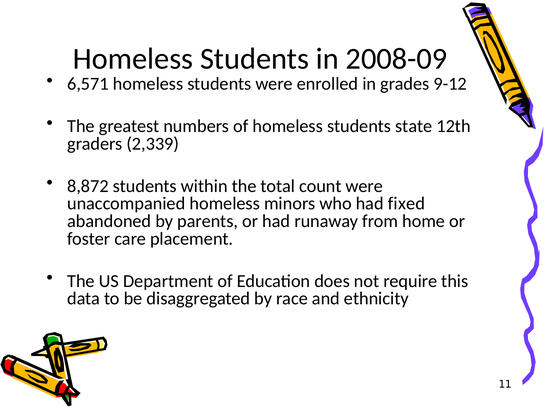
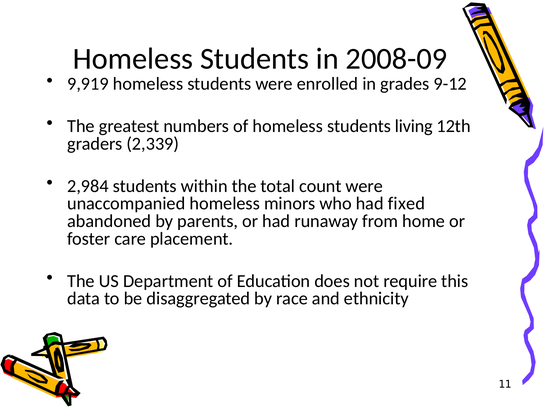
6,571: 6,571 -> 9,919 (88, 84)
state: state -> living (414, 126)
8,872: 8,872 -> 2,984 (88, 186)
